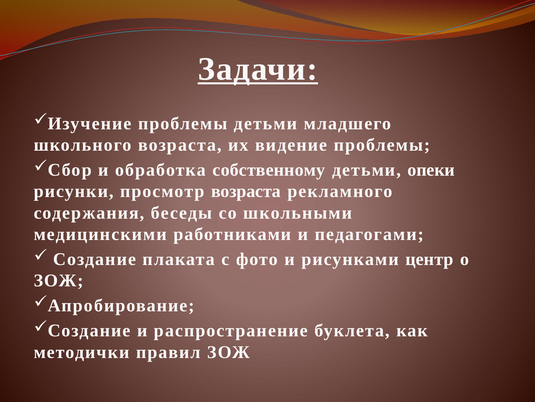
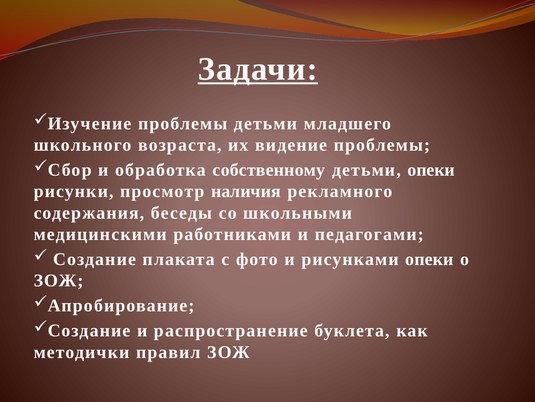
просмотр возраста: возраста -> наличия (246, 191)
рисунками центр: центр -> опеки (429, 259)
